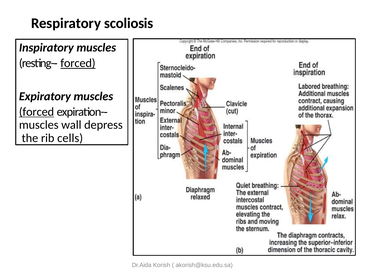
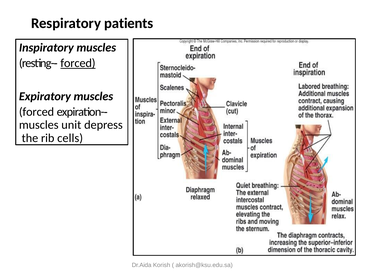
scoliosis: scoliosis -> patients (129, 23)
forced underline: present -> none (36, 112)
wall: wall -> unit (71, 125)
